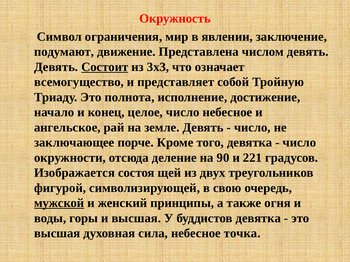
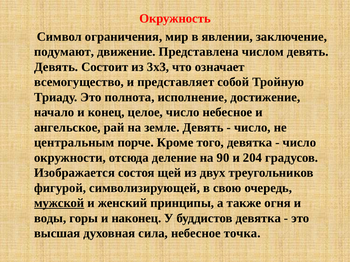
Состоит underline: present -> none (105, 67)
заключающее: заключающее -> центральным (74, 143)
221: 221 -> 204 (252, 158)
и высшая: высшая -> наконец (136, 219)
